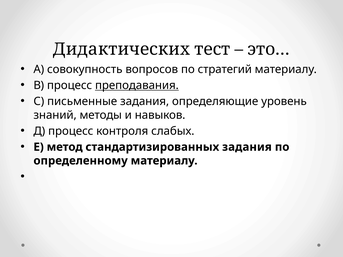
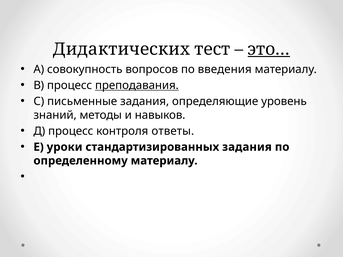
это… underline: none -> present (269, 49)
стратегий: стратегий -> введения (225, 69)
слабых: слабых -> ответы (173, 131)
метод: метод -> уроки (65, 147)
